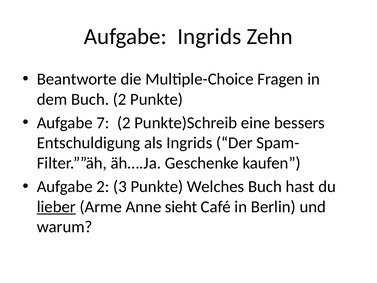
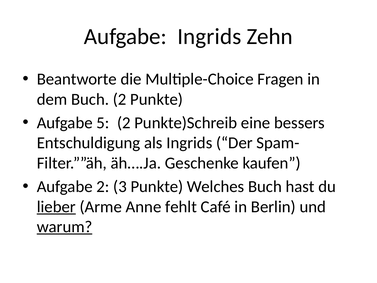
7: 7 -> 5 (103, 123)
sieht: sieht -> fehlt (181, 207)
warum underline: none -> present (65, 227)
